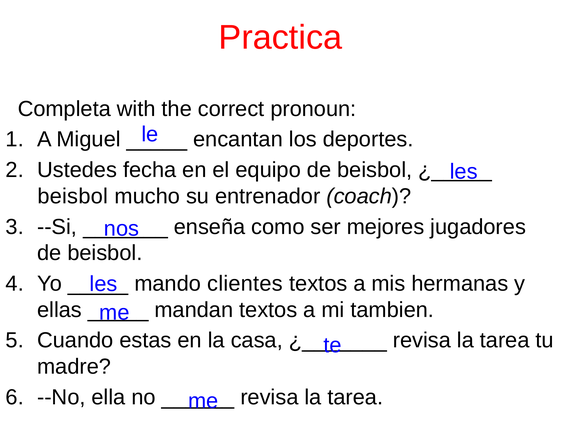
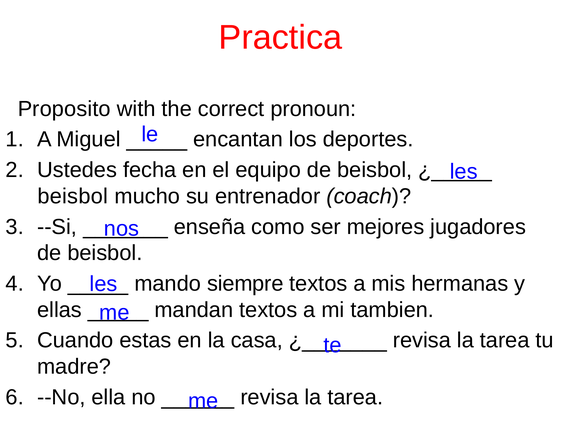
Completa: Completa -> Proposito (64, 109)
clientes: clientes -> siempre (245, 283)
